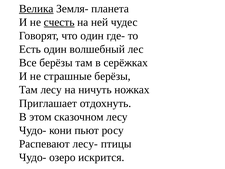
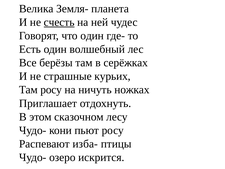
Велика underline: present -> none (36, 9)
страшные берёзы: берёзы -> курьих (113, 76)
Там лесу: лесу -> росу (51, 90)
лесу-: лесу- -> изба- (85, 144)
